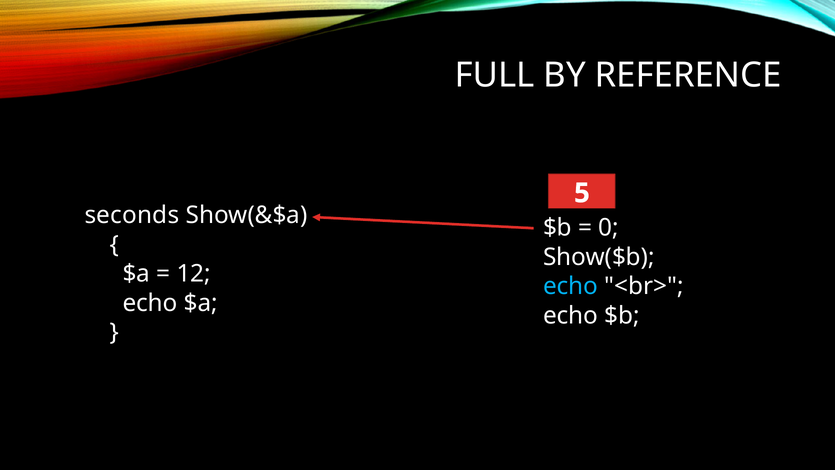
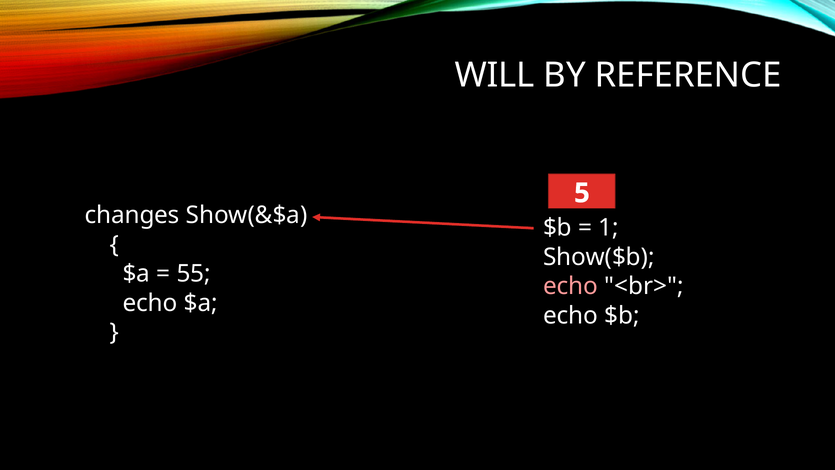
FULL: FULL -> WILL (495, 75)
seconds: seconds -> changes (132, 215)
0: 0 -> 1 (609, 228)
12: 12 -> 55 (194, 274)
echo colour: light blue -> pink (571, 286)
